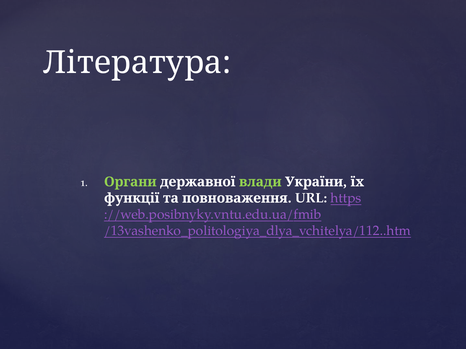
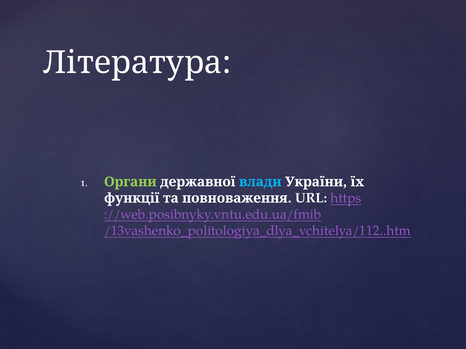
влади colour: light green -> light blue (260, 182)
